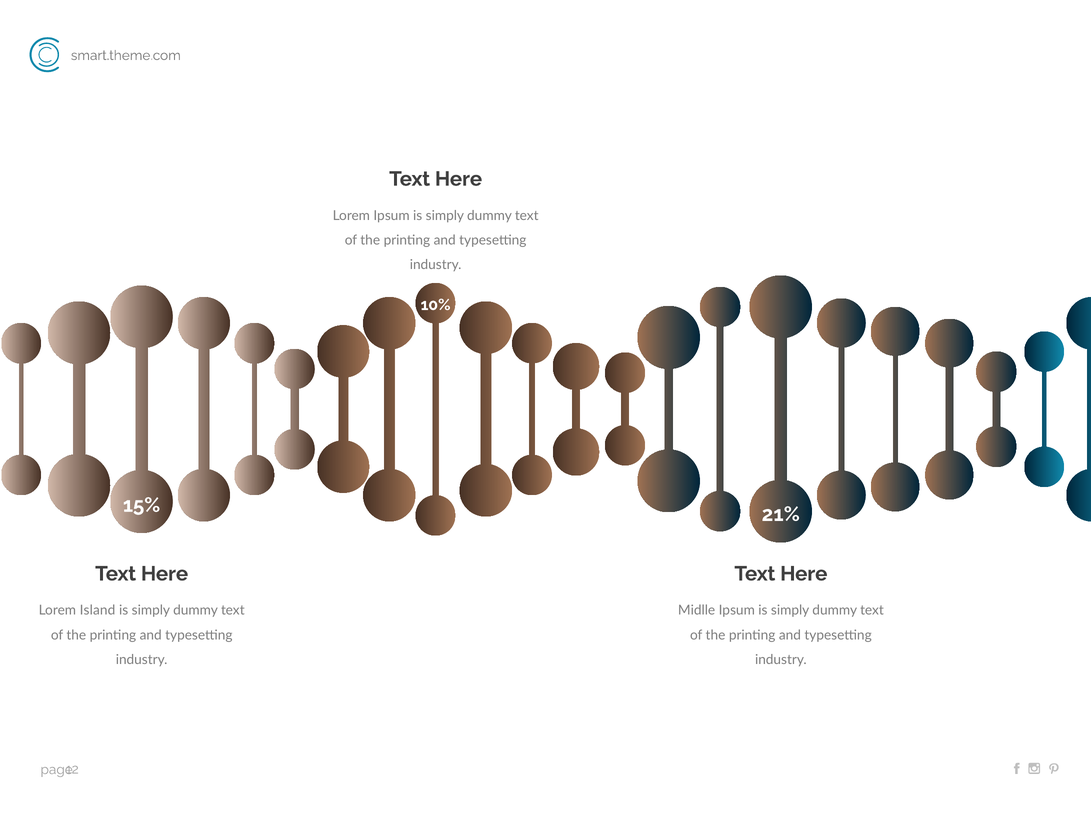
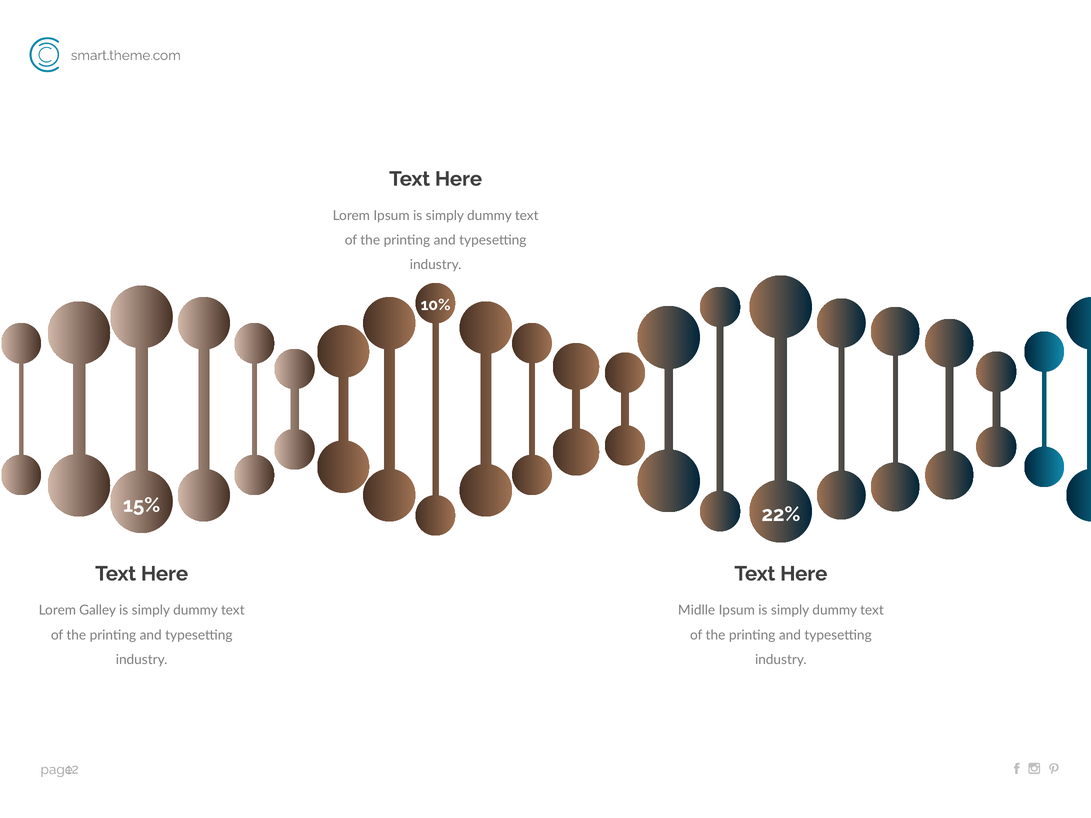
21%: 21% -> 22% (781, 514)
Island: Island -> Galley (98, 611)
